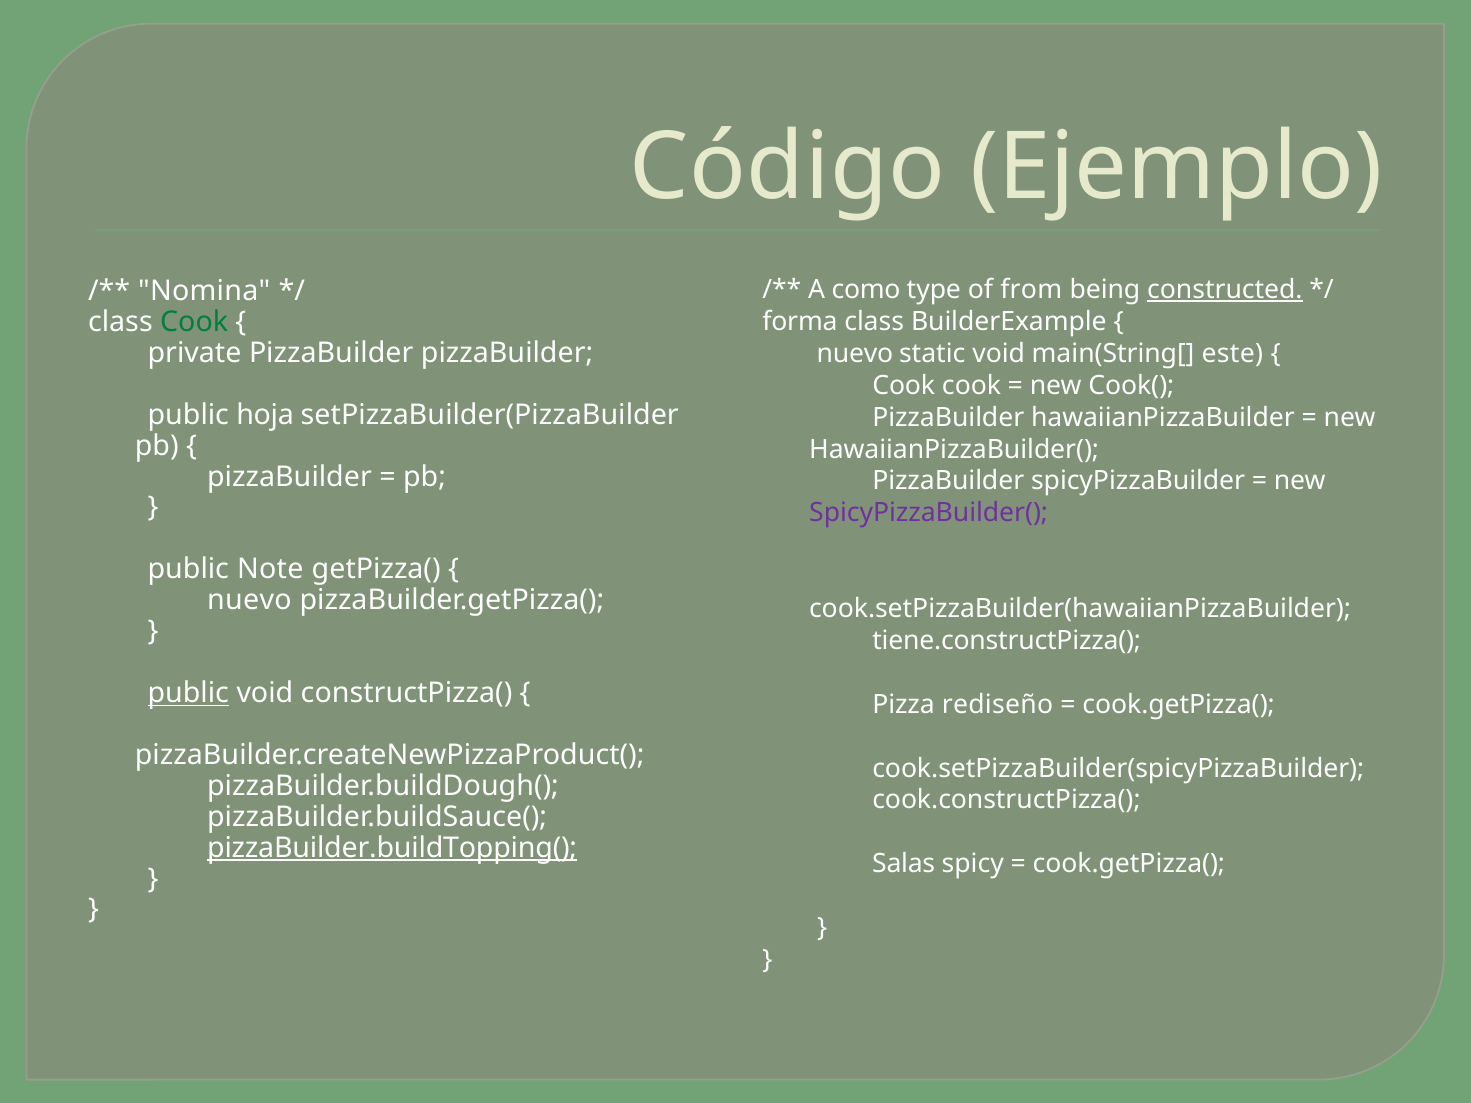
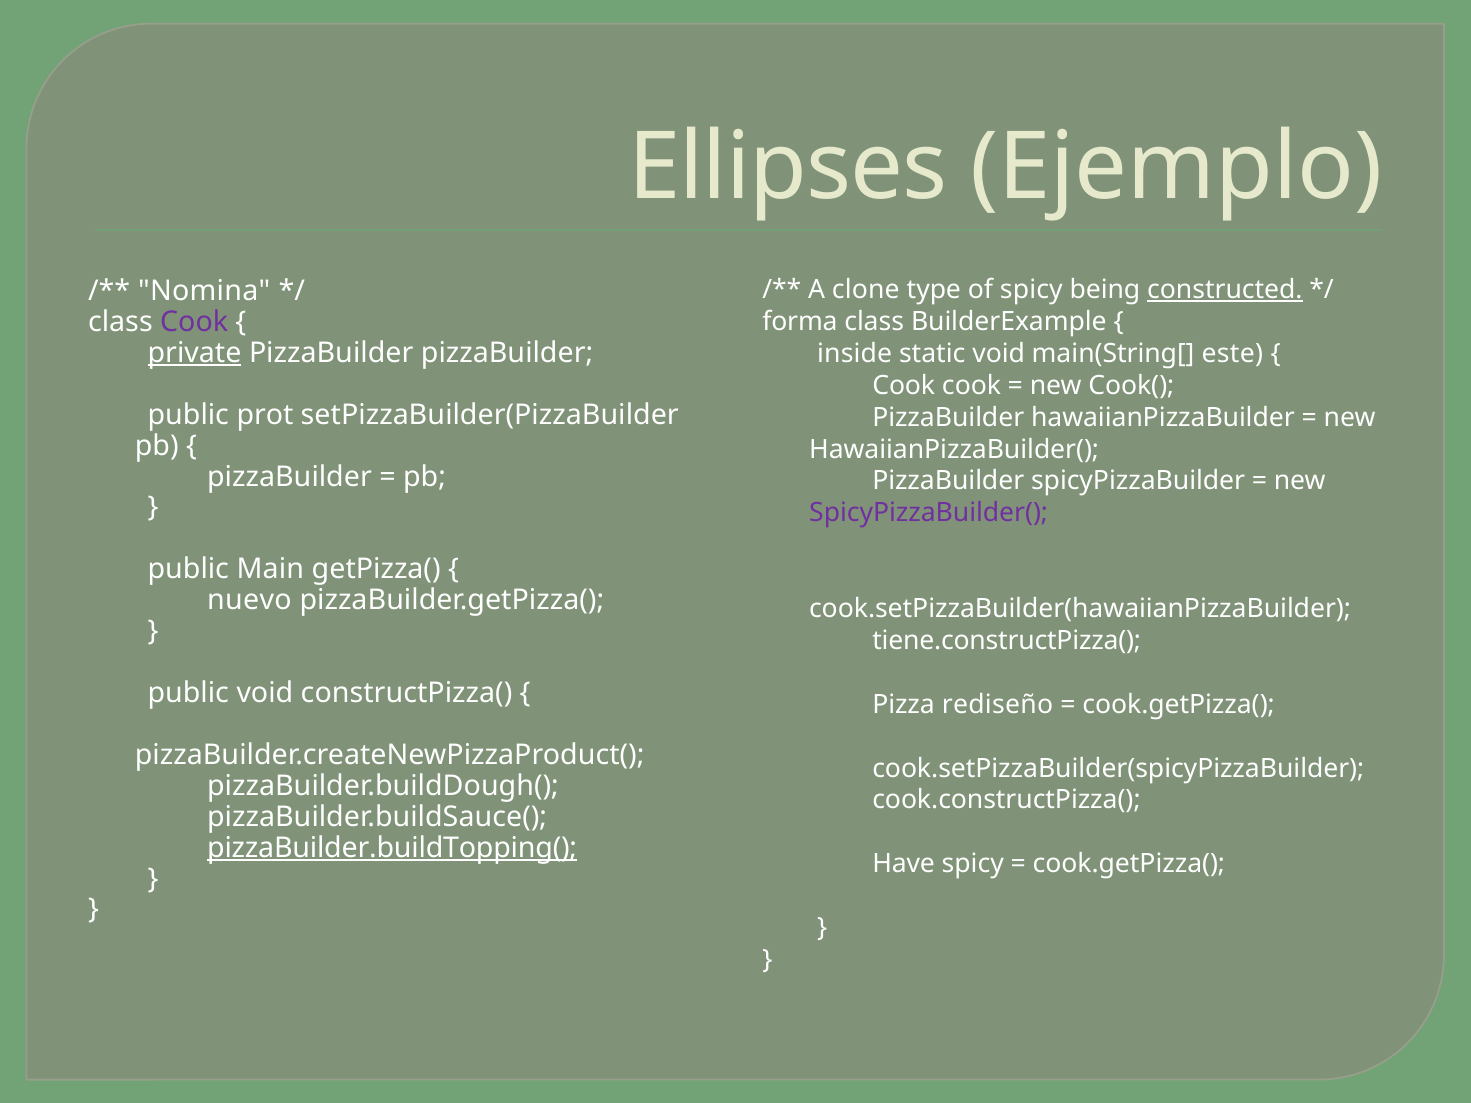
Código: Código -> Ellipses (788, 168)
como: como -> clone (866, 290)
of from: from -> spicy (1031, 290)
Cook colour: green -> purple (194, 322)
private underline: none -> present (195, 353)
nuevo: nuevo -> inside (855, 354)
hoja: hoja -> prot (265, 415)
Note: Note -> Main (270, 570)
public underline: present -> none (188, 693)
Salas: Salas -> Have (904, 864)
